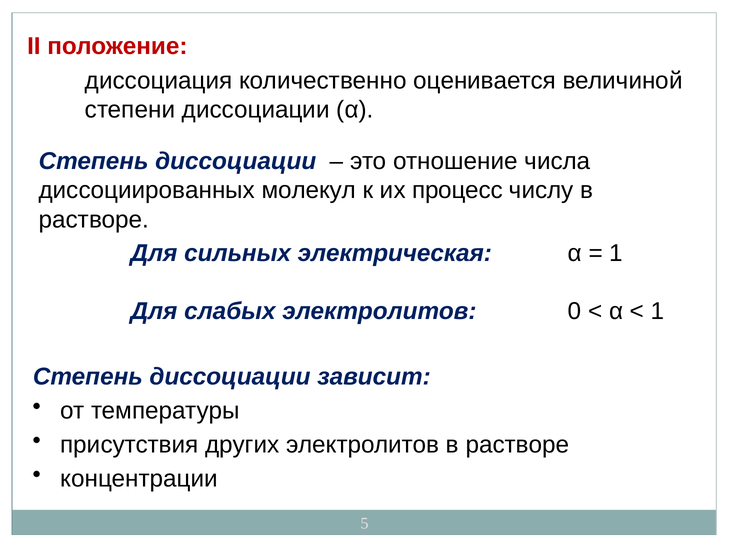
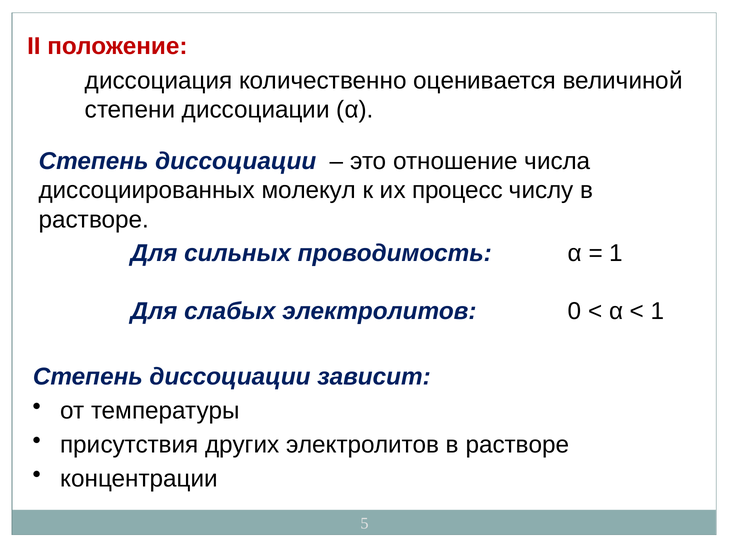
электрическая: электрическая -> проводимость (395, 253)
